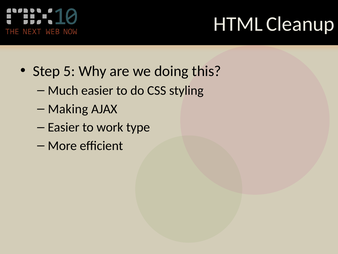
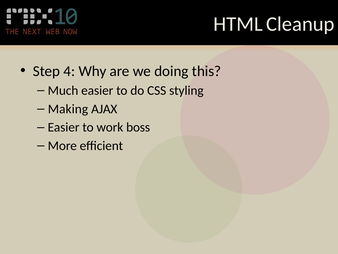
5: 5 -> 4 (69, 71)
type: type -> boss (138, 127)
